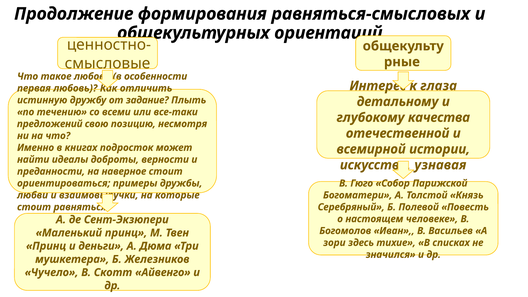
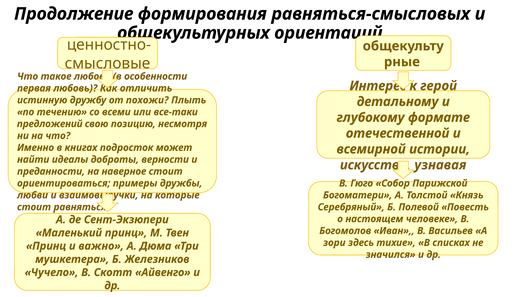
глаза: глаза -> герой (439, 86)
задание: задание -> похожи (147, 100)
качества: качества -> формате (439, 117)
деньги: деньги -> важно (101, 246)
